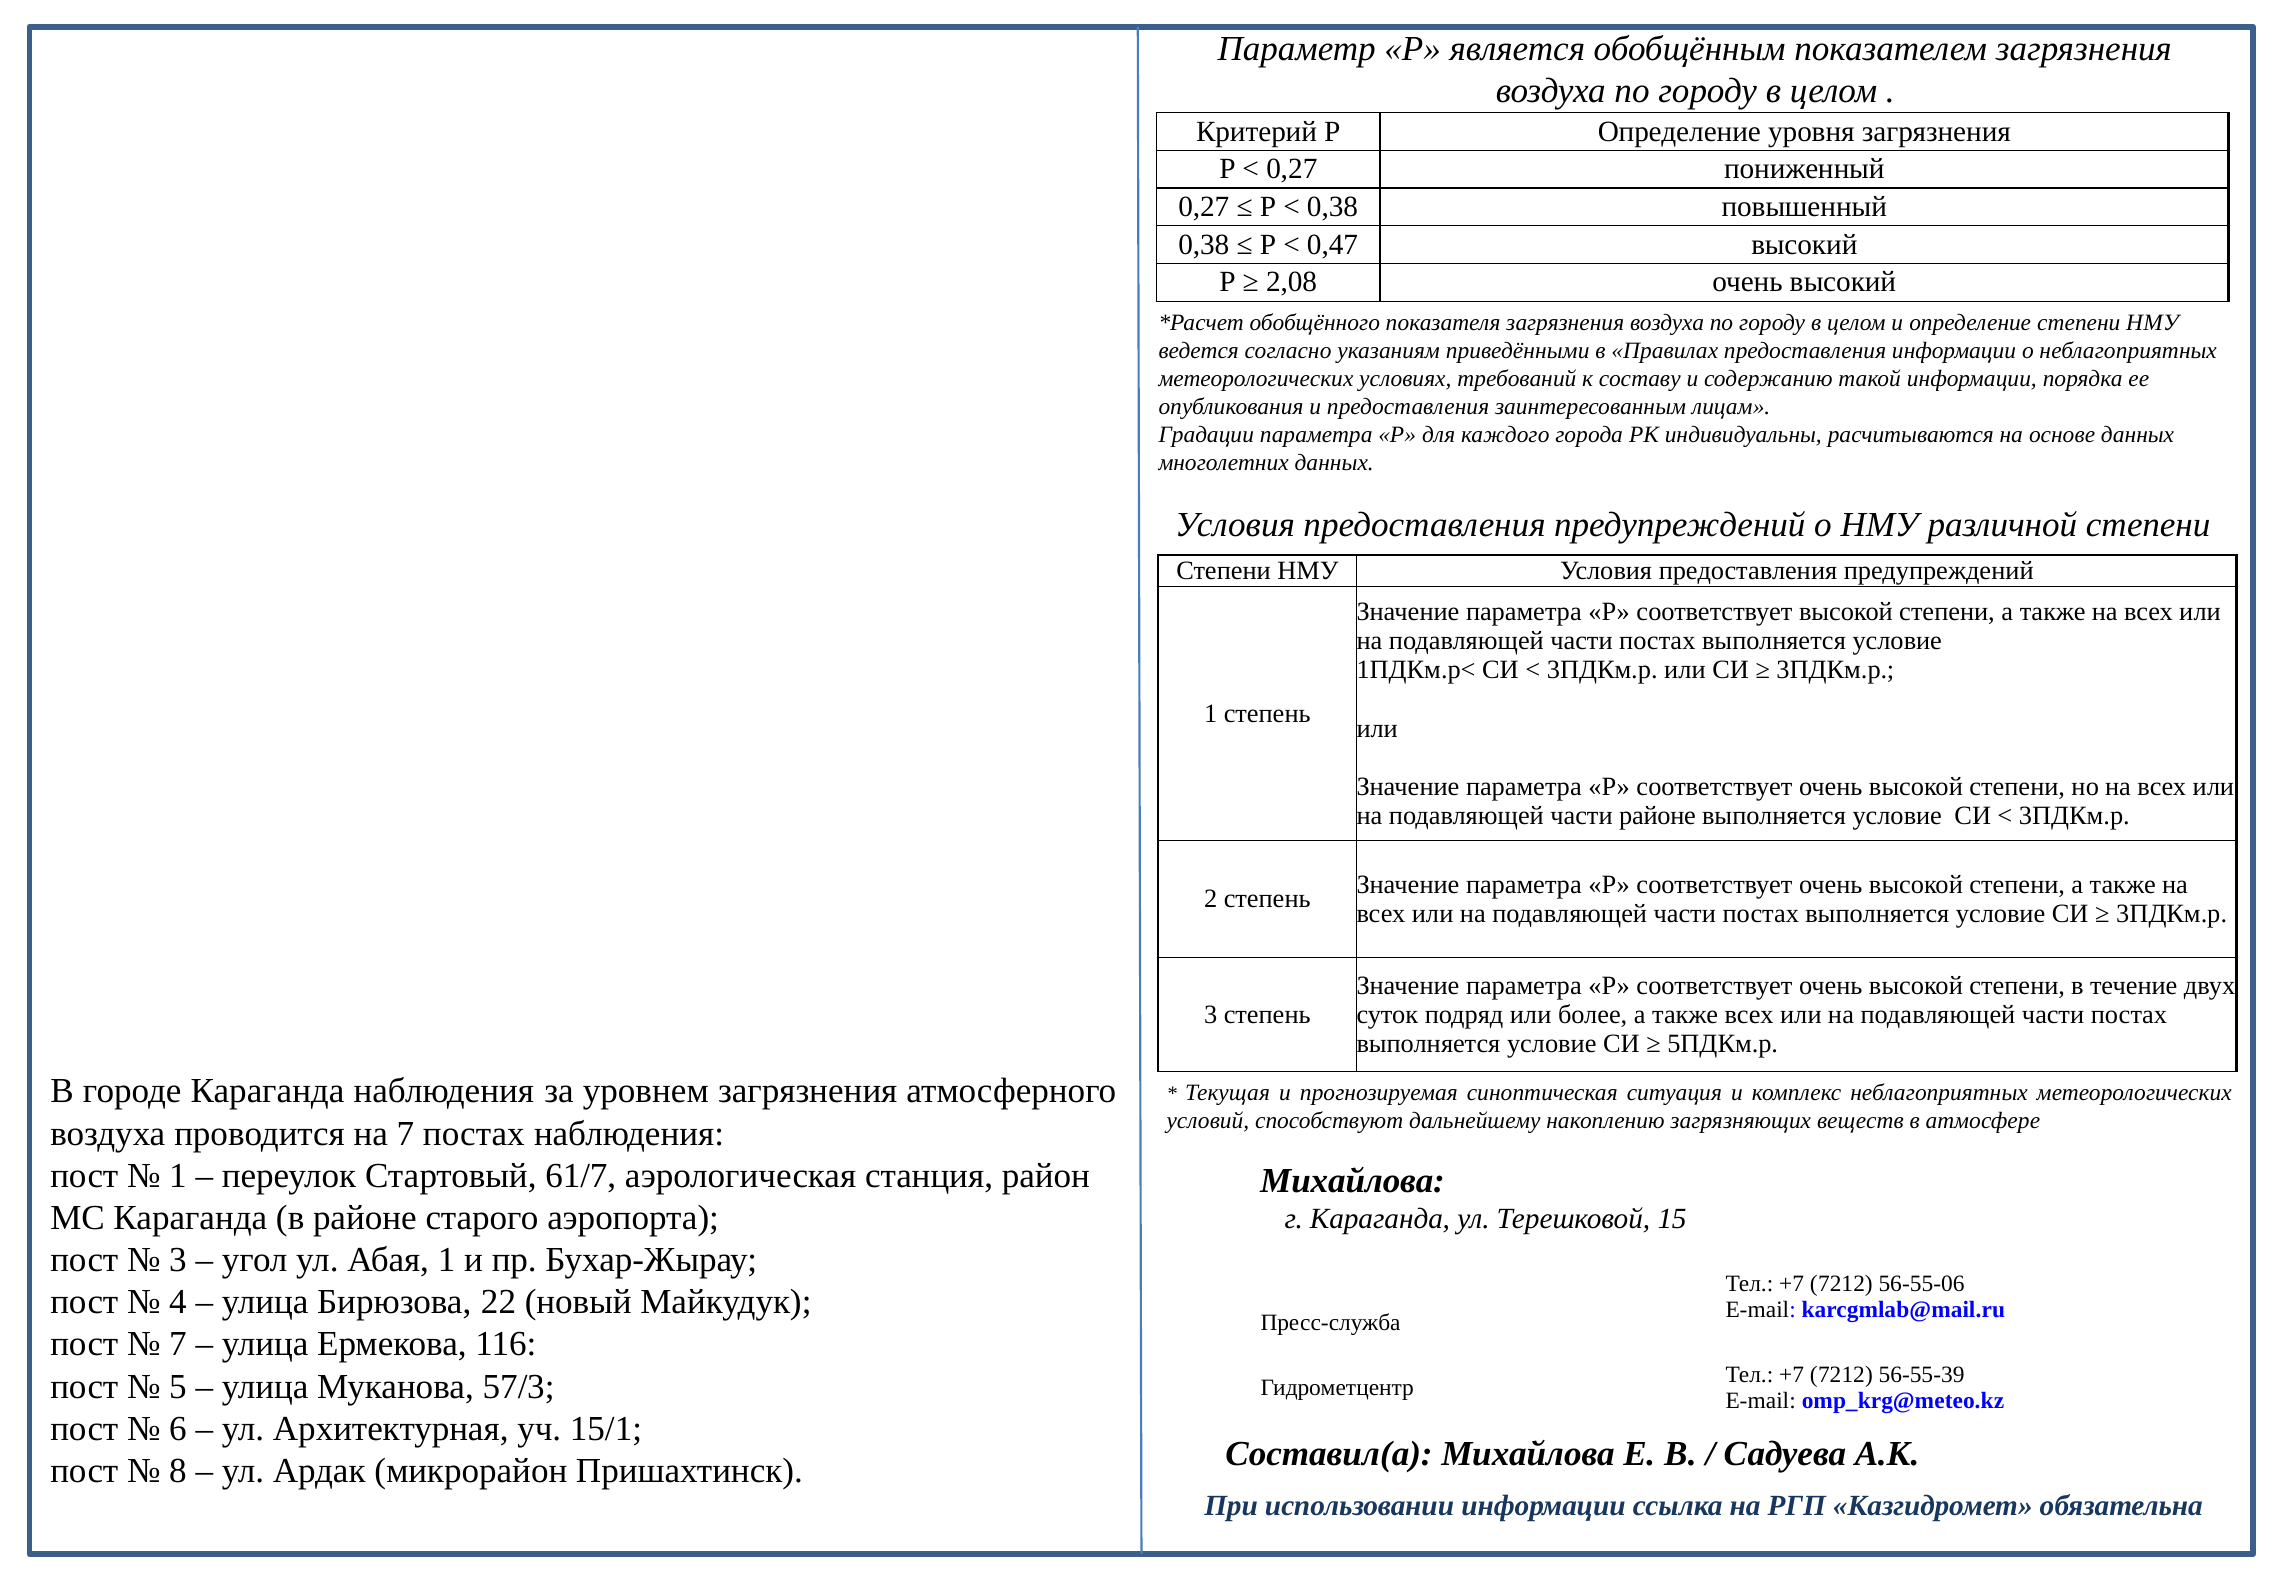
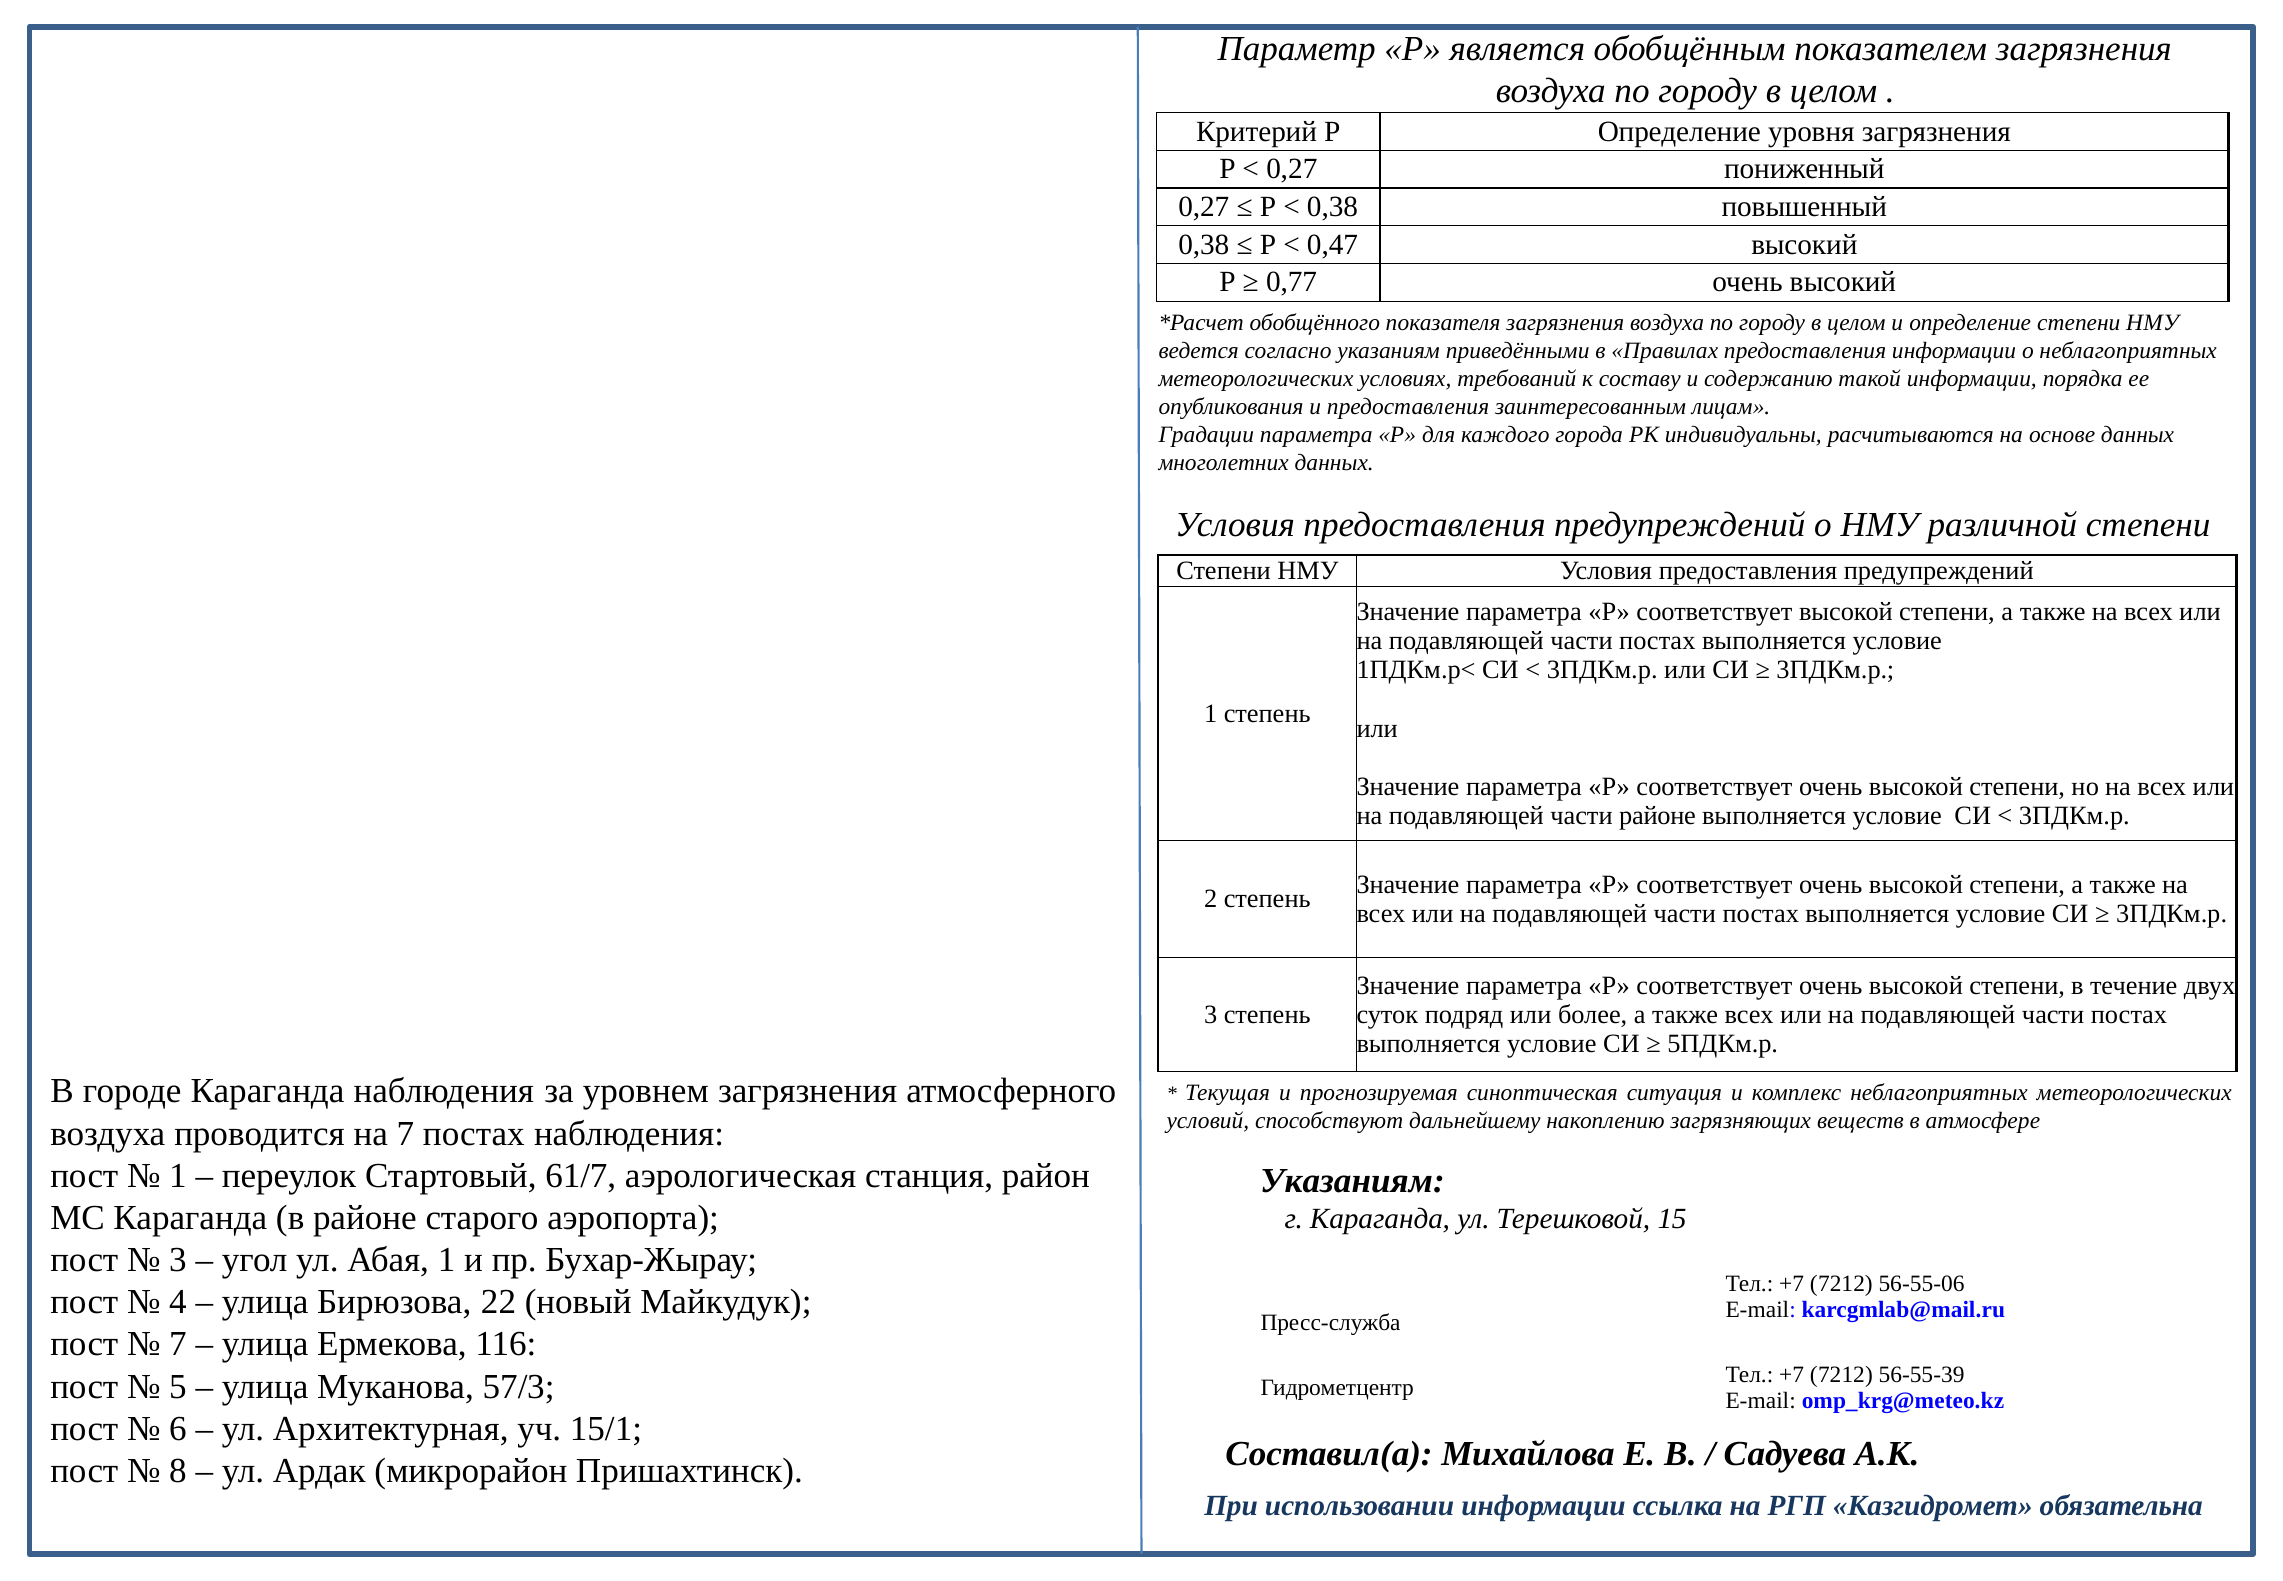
2,08: 2,08 -> 0,77 (1292, 282)
Михайлова: Михайлова -> Указаниям (1352, 1180)
